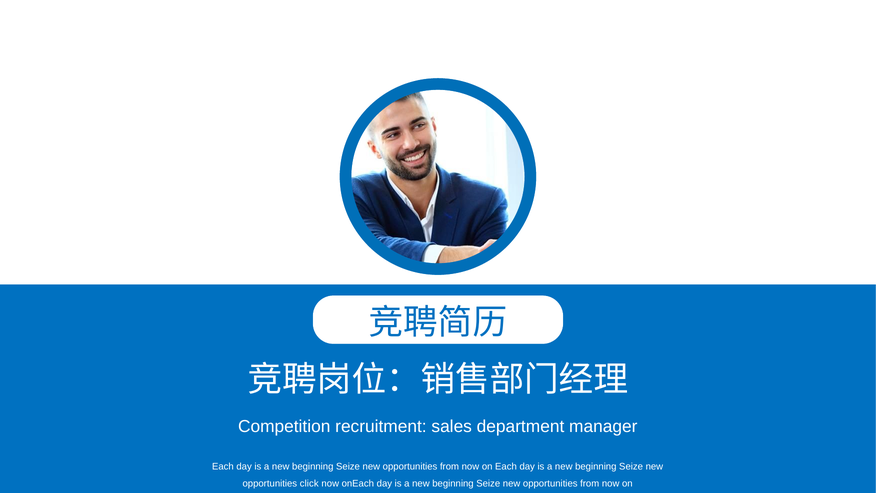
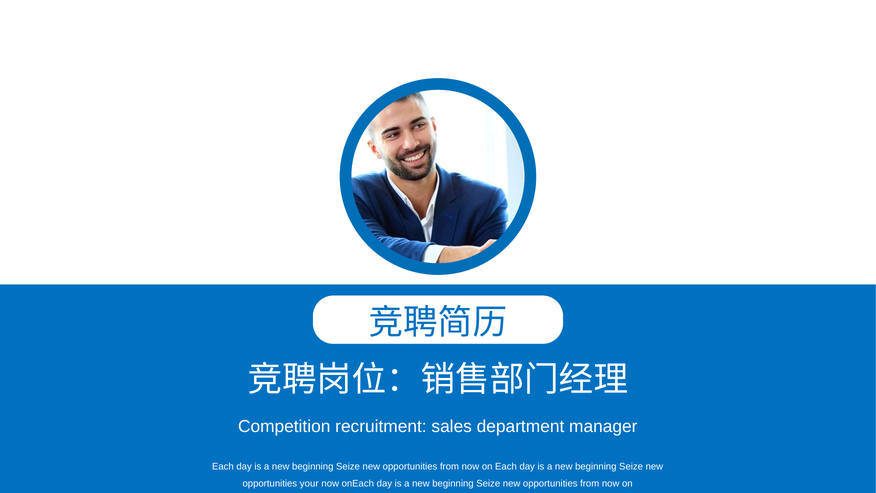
click: click -> your (309, 483)
